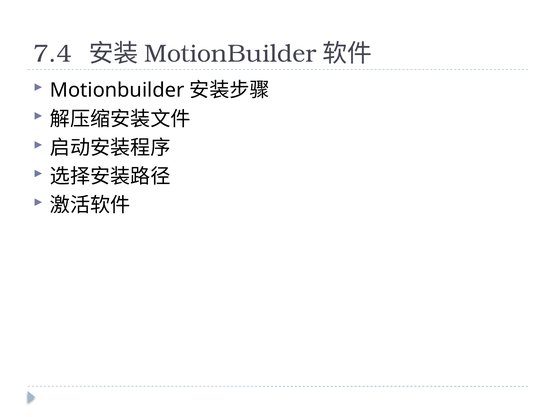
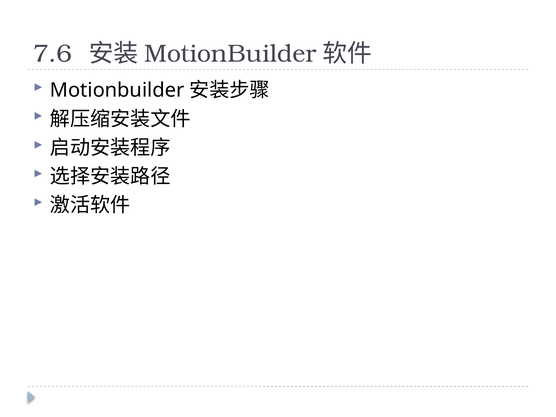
7.4: 7.4 -> 7.6 (53, 54)
